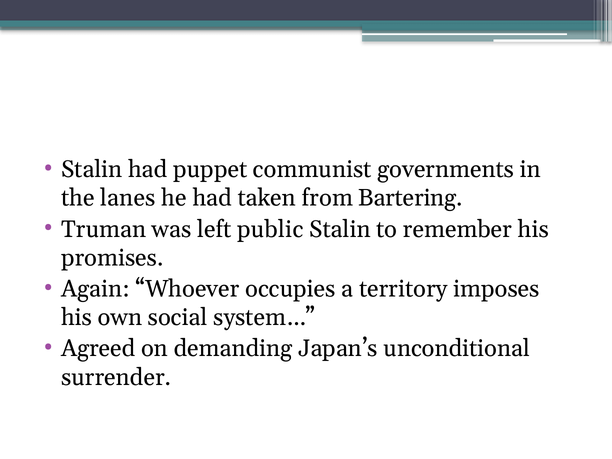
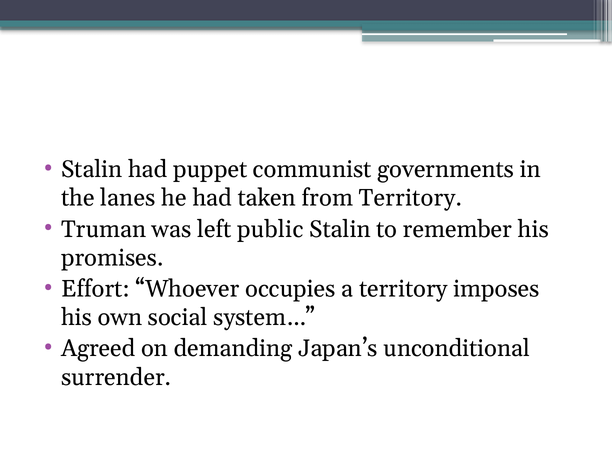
from Bartering: Bartering -> Territory (410, 198)
Again: Again -> Effort (95, 289)
